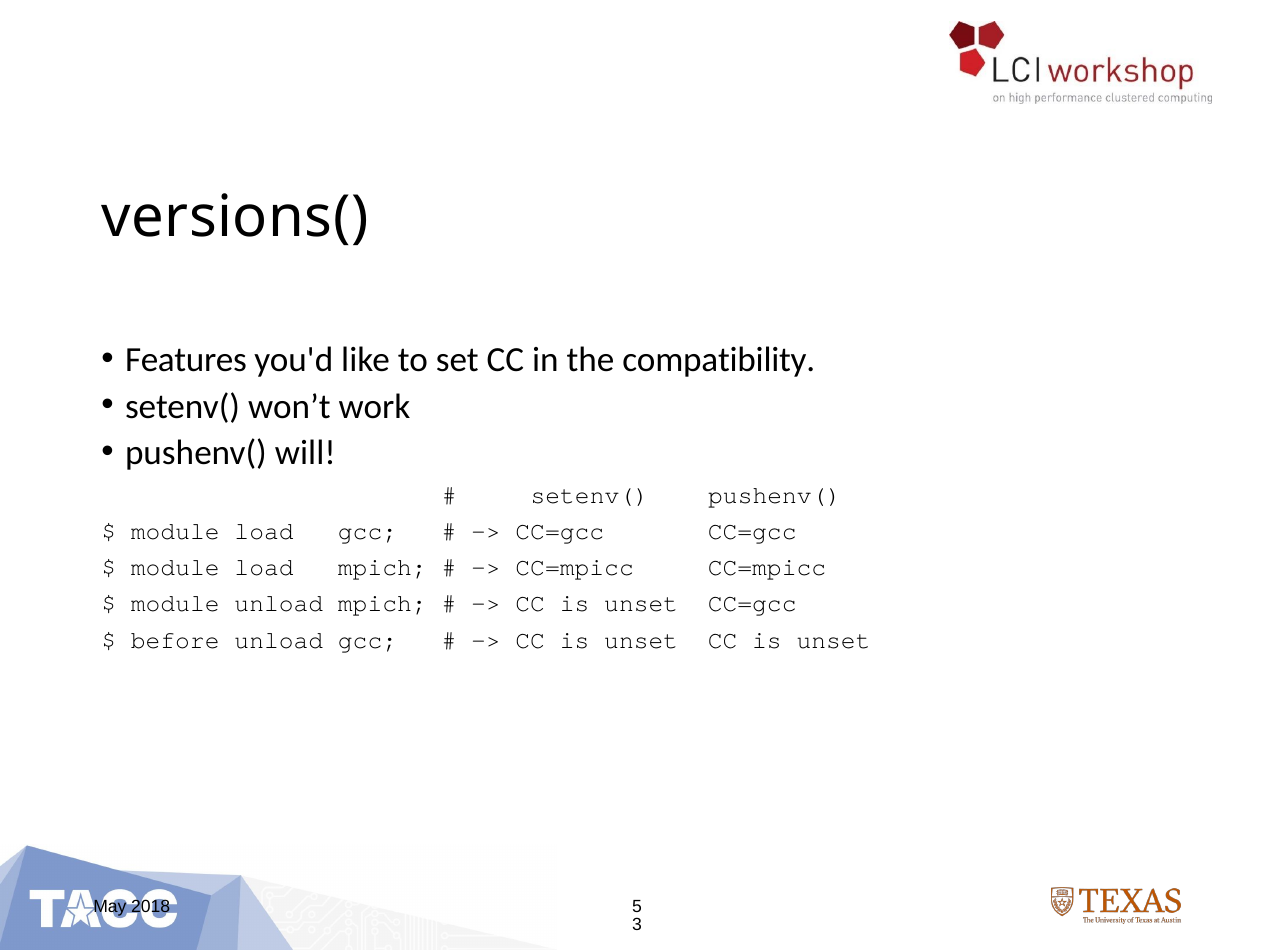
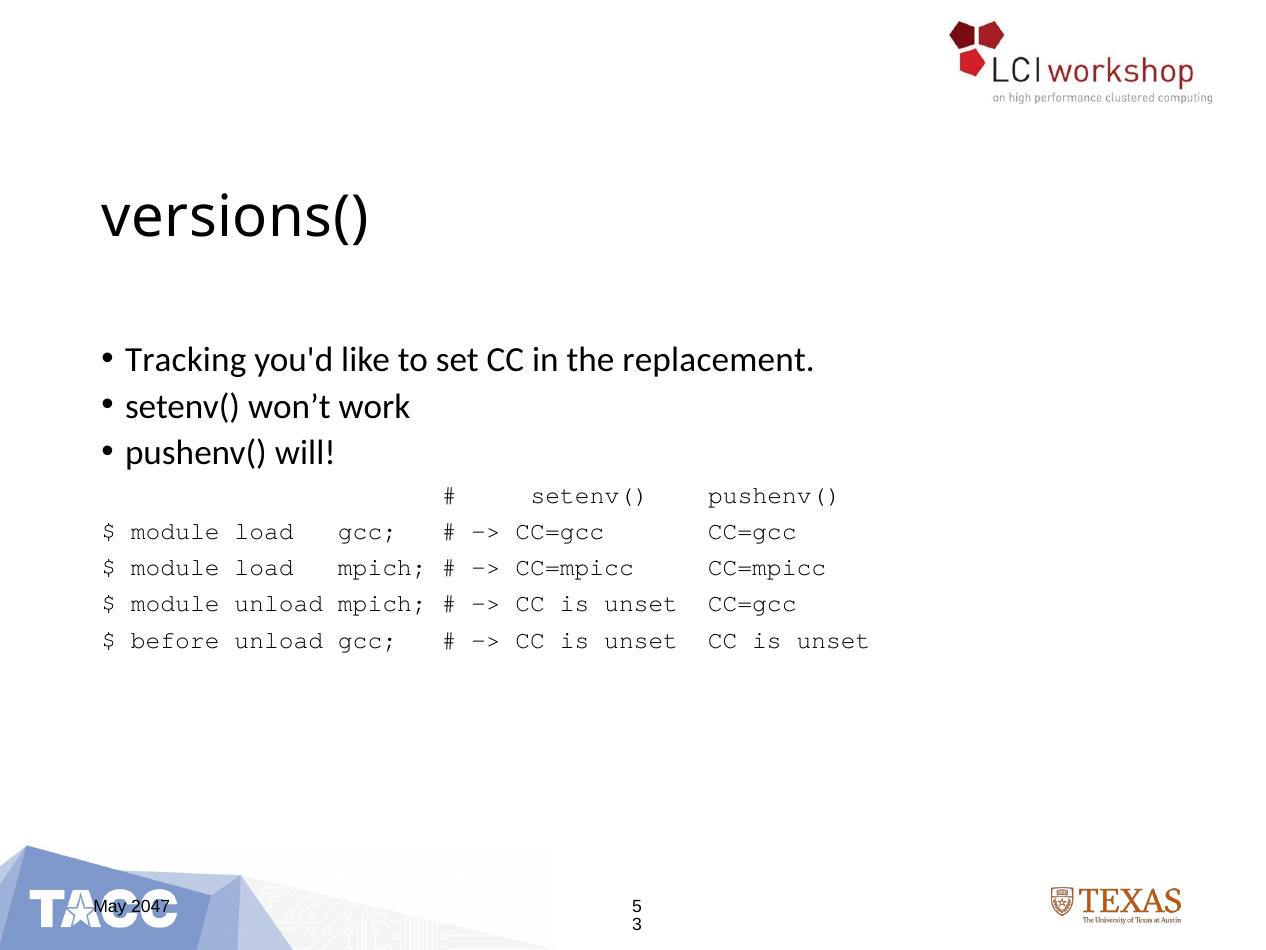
Features: Features -> Tracking (186, 360)
compatibility: compatibility -> replacement (719, 360)
2018: 2018 -> 2047 (151, 907)
